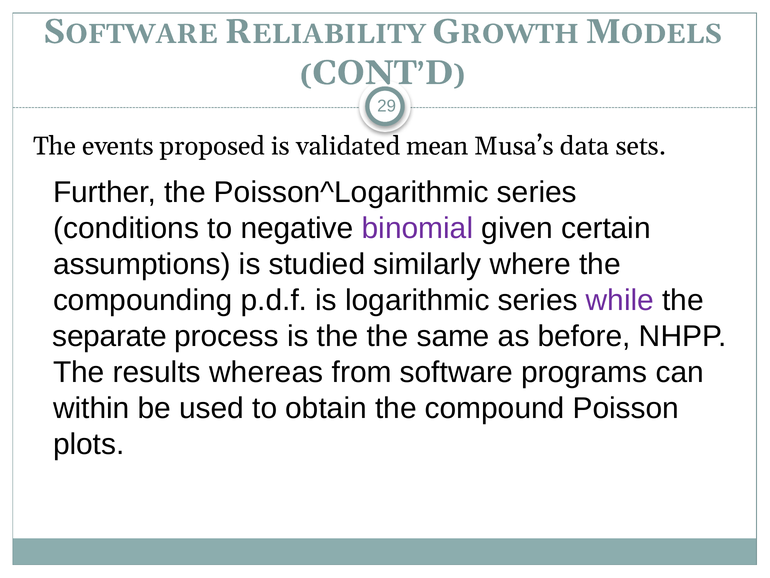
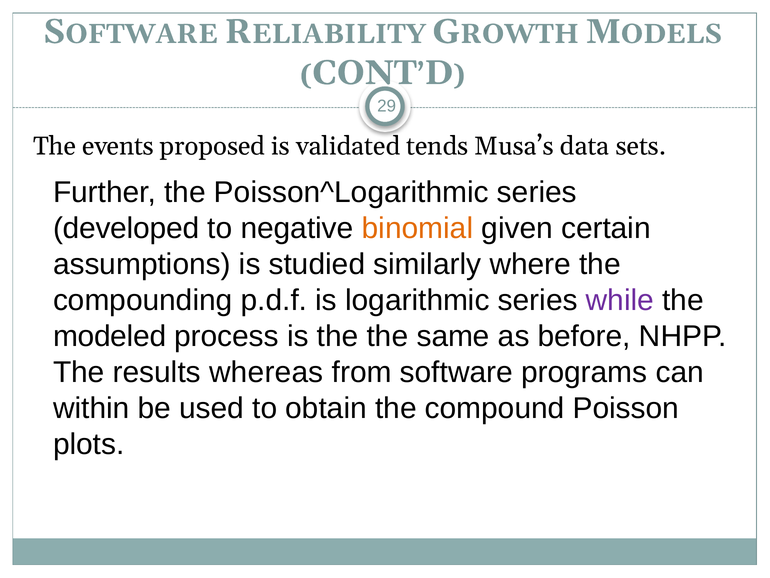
mean: mean -> tends (437, 146)
conditions: conditions -> developed (126, 228)
binomial colour: purple -> orange (417, 228)
separate: separate -> modeled (110, 336)
